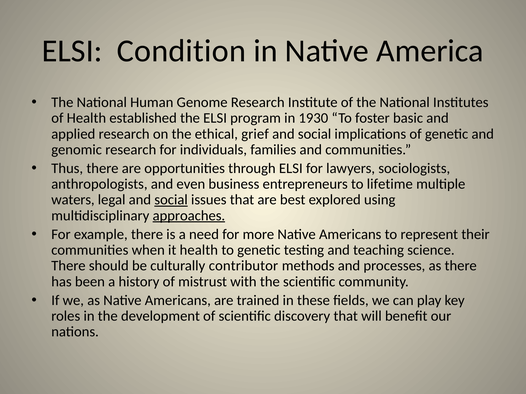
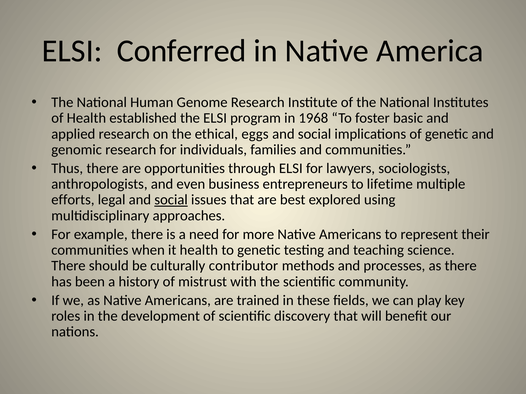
Condition: Condition -> Conferred (182, 51)
1930: 1930 -> 1968 (313, 118)
grief: grief -> eggs (255, 134)
waters: waters -> efforts (73, 200)
approaches underline: present -> none (189, 216)
